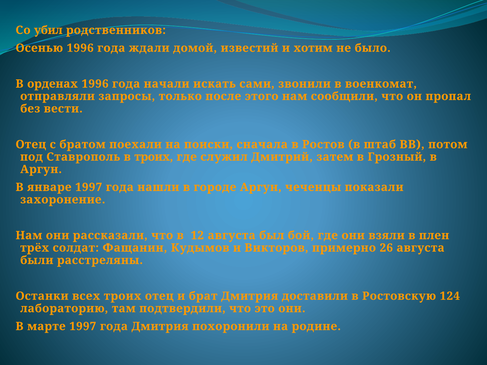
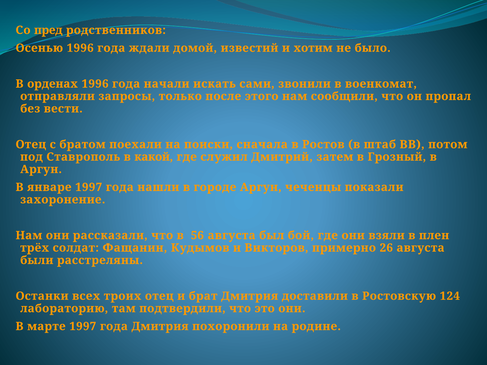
убил: убил -> пред (48, 30)
в троих: троих -> какой (154, 157)
12: 12 -> 56 (197, 236)
